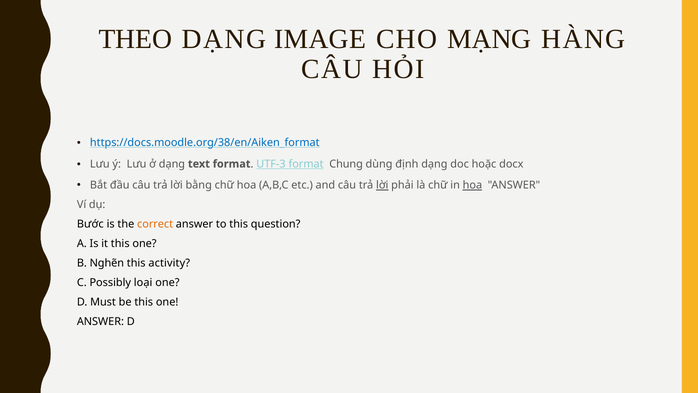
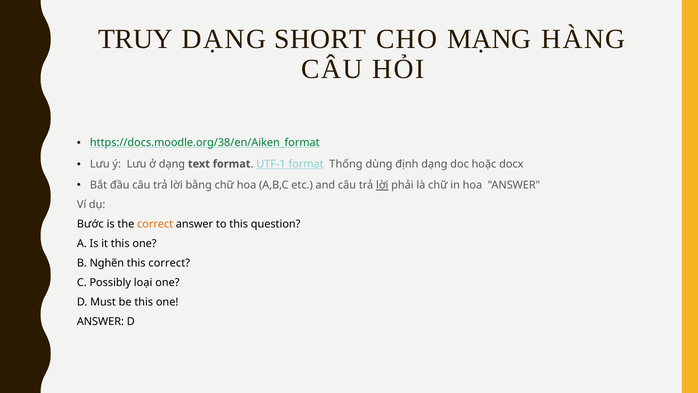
THEO: THEO -> TRUY (136, 39)
IMAGE: IMAGE -> SHORT (320, 39)
https://docs.moodle.org/38/en/Aiken_format colour: blue -> green (205, 142)
UTF-3: UTF-3 -> UTF-1 (271, 164)
Chung: Chung -> Thống (346, 164)
hoa underline: present -> none (472, 185)
this activity: activity -> correct (169, 263)
